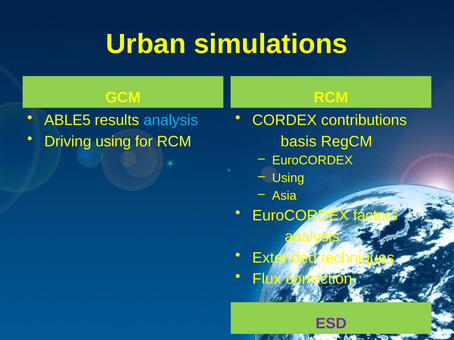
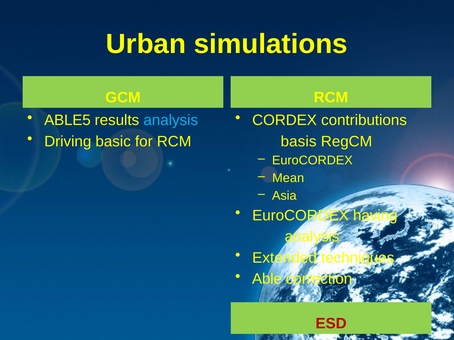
Driving using: using -> basic (113, 142)
Using: Using -> Mean (288, 178)
factors: factors -> having (375, 216)
Flux: Flux -> Able (267, 279)
ESD colour: purple -> red (331, 324)
